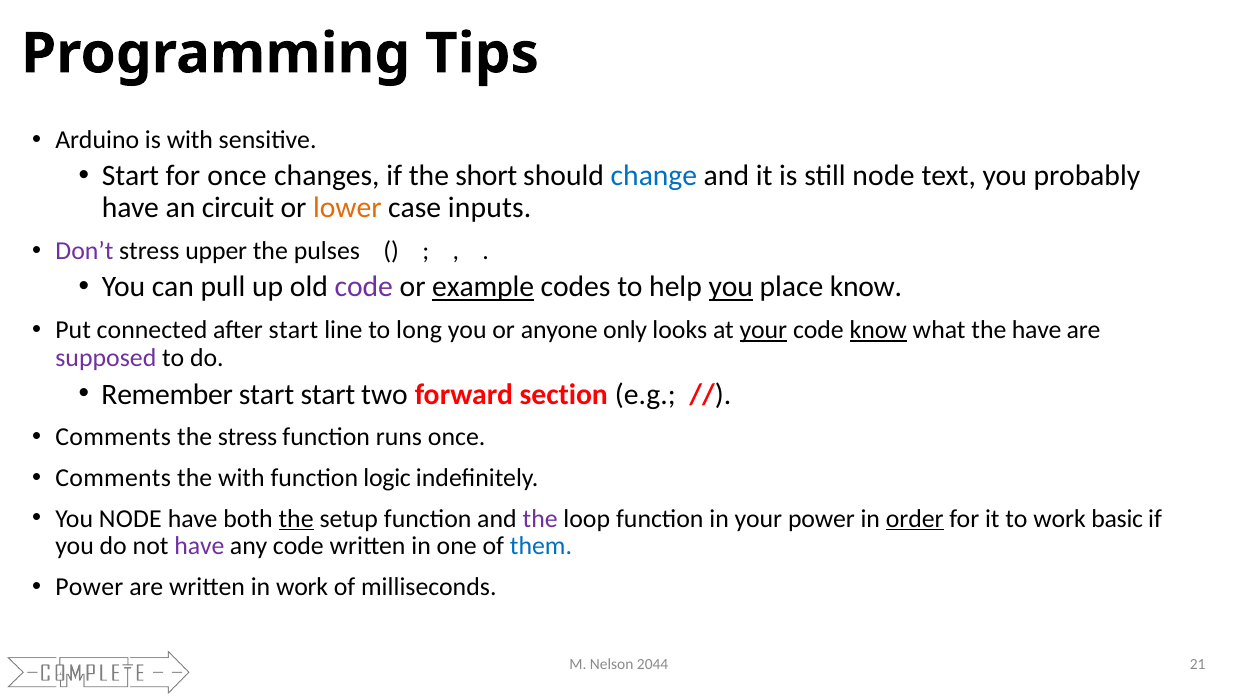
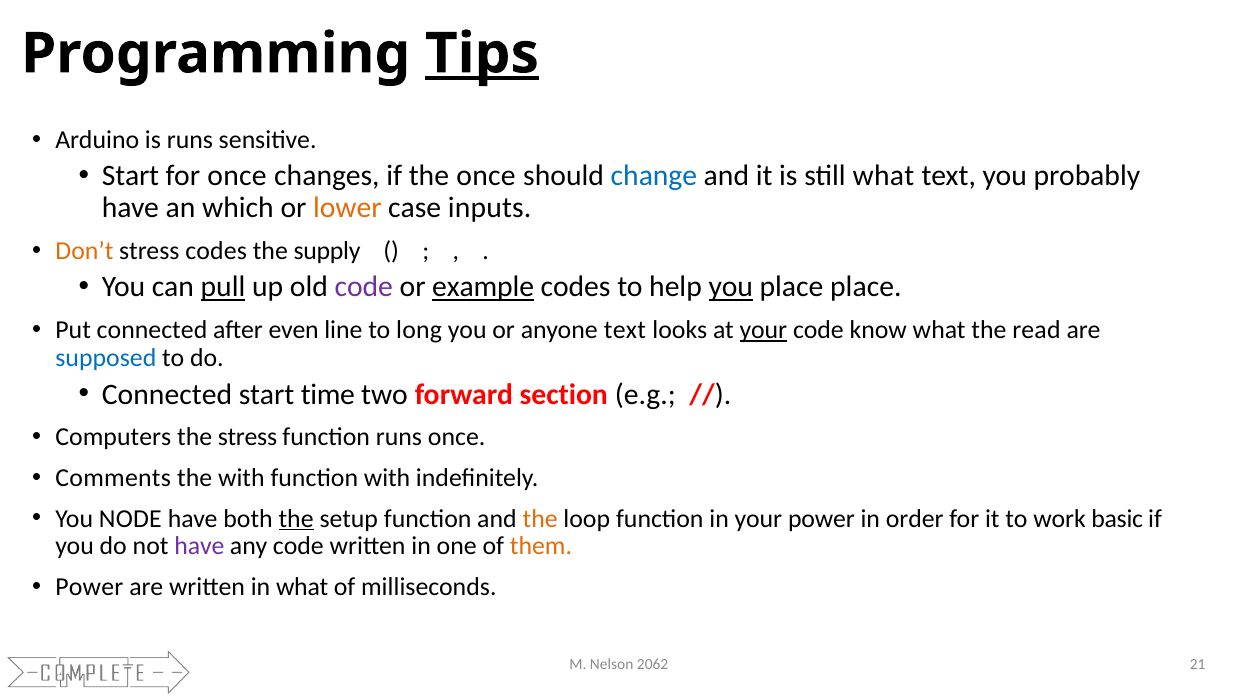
Tips underline: none -> present (482, 54)
is with: with -> runs (190, 140)
the short: short -> once (486, 176)
still node: node -> what (883, 176)
circuit: circuit -> which (238, 208)
Don’t colour: purple -> orange (84, 251)
stress upper: upper -> codes (216, 251)
pulses: pulses -> supply (327, 251)
pull underline: none -> present (223, 287)
place know: know -> place (866, 287)
after start: start -> even (294, 330)
anyone only: only -> text (625, 330)
know underline: present -> none (878, 330)
the have: have -> read (1036, 330)
supposed colour: purple -> blue (106, 358)
Remember: Remember -> Connected (167, 394)
start start: start -> time (328, 394)
Comments: Comments -> Computers (113, 437)
function logic: logic -> with (387, 478)
the colour: purple -> orange (540, 519)
order underline: present -> none (915, 519)
them colour: blue -> orange (541, 547)
in work: work -> what (302, 587)
2044: 2044 -> 2062 (653, 665)
